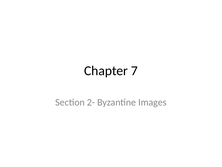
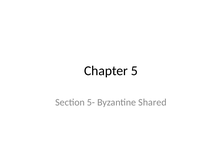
7: 7 -> 5 (134, 71)
2-: 2- -> 5- (91, 102)
Images: Images -> Shared (152, 102)
